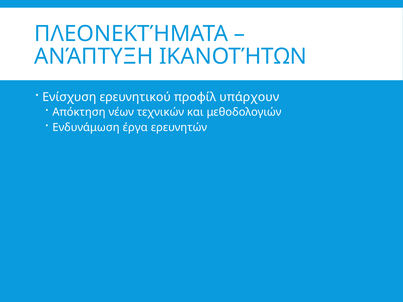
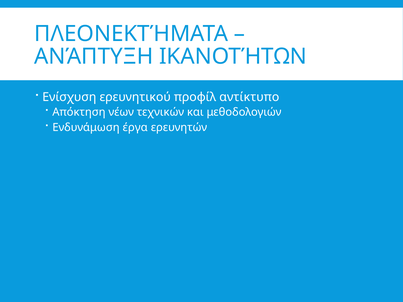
υπάρχουν: υπάρχουν -> αντίκτυπο (249, 97)
